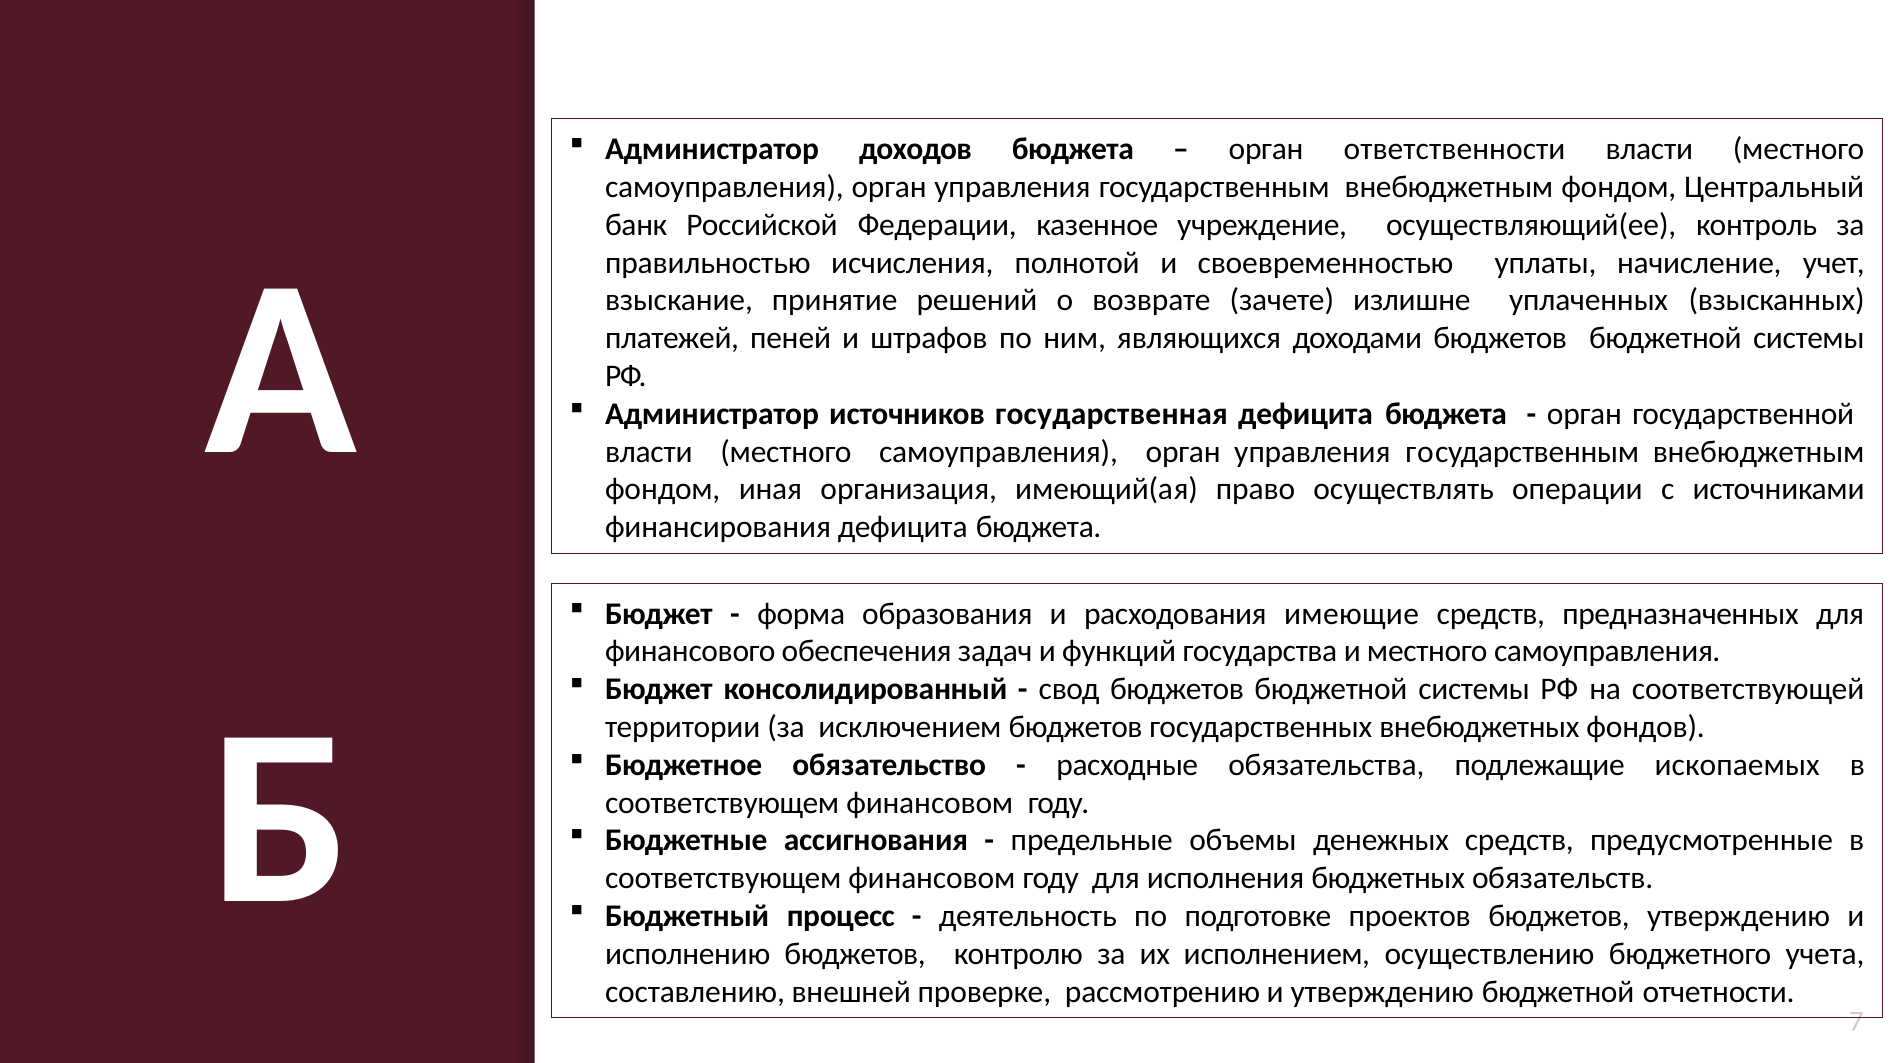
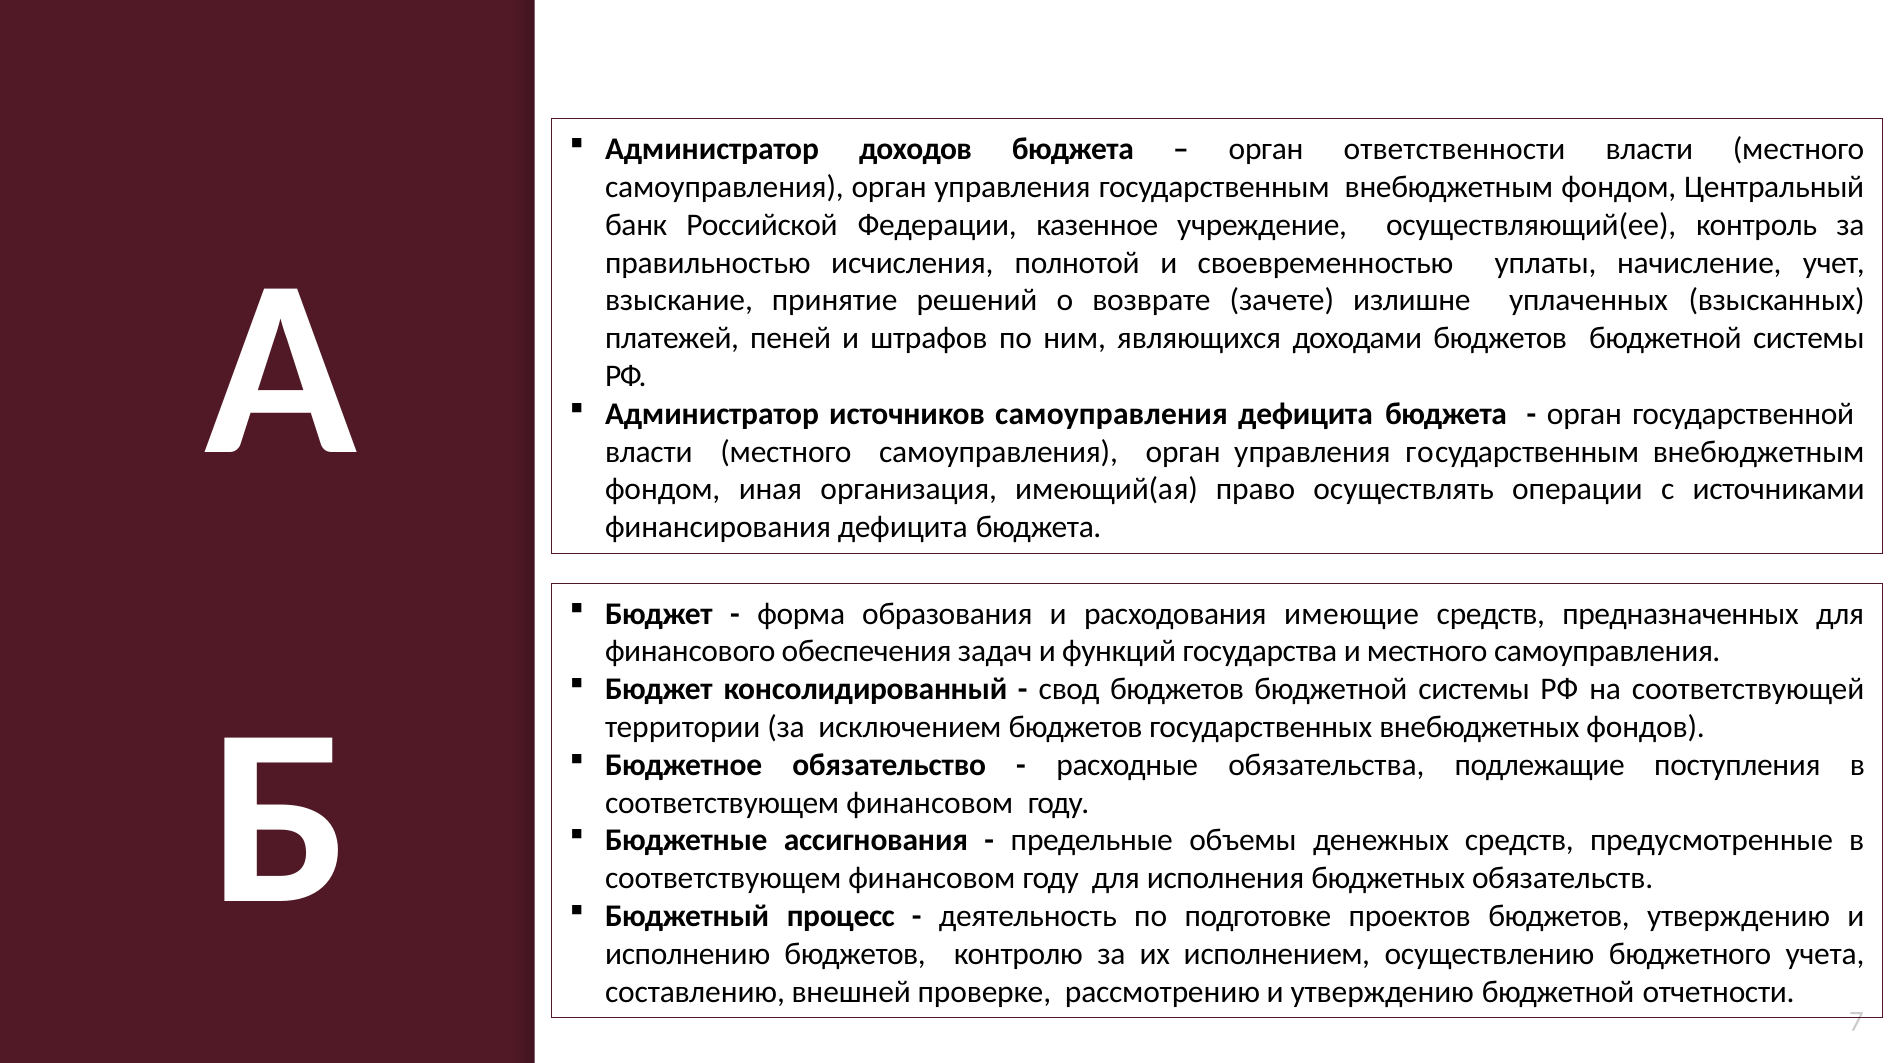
источников государственная: государственная -> самоуправления (1112, 414)
ископаемых: ископаемых -> поступления (1737, 765)
